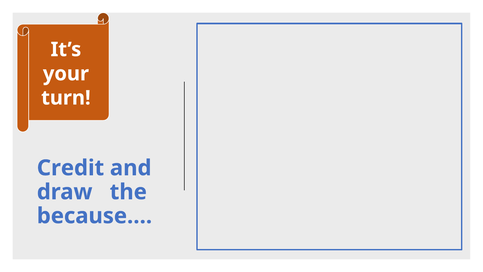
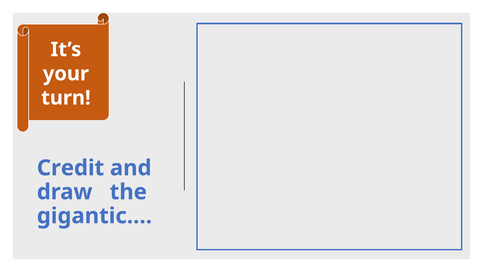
because…: because… -> gigantic… (94, 216)
